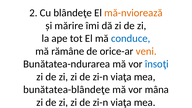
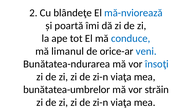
mă-nviorează colour: orange -> blue (133, 13)
mărire: mărire -> poartă (69, 26)
rămâne: rămâne -> limanul (68, 51)
veni colour: orange -> blue (146, 51)
bunătatea-blândeţe: bunătatea-blândeţe -> bunătatea-umbrelor (67, 90)
mâna: mâna -> străin (157, 90)
